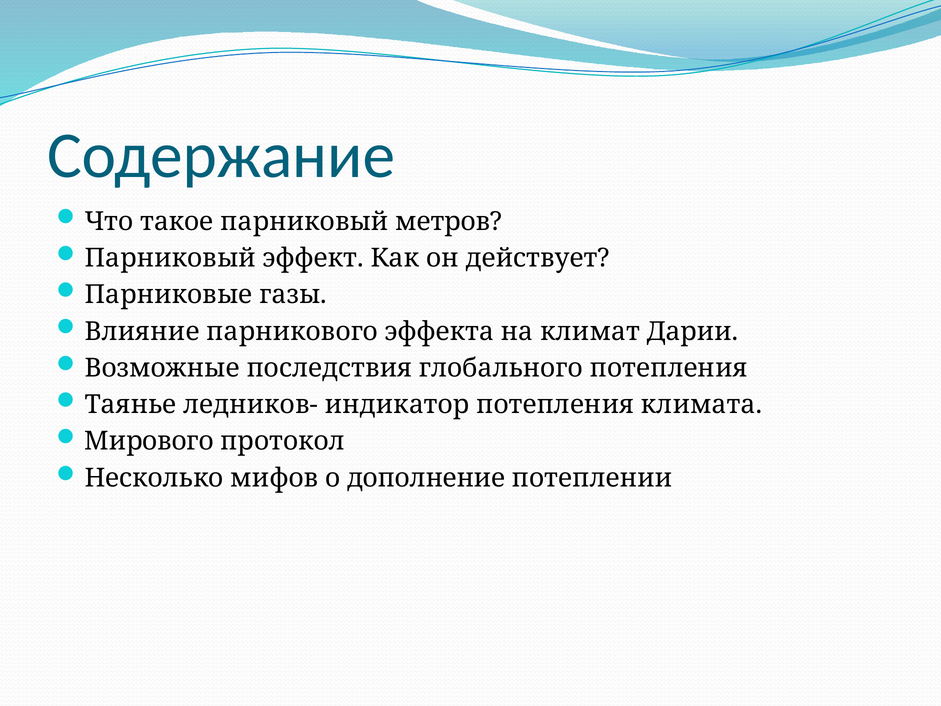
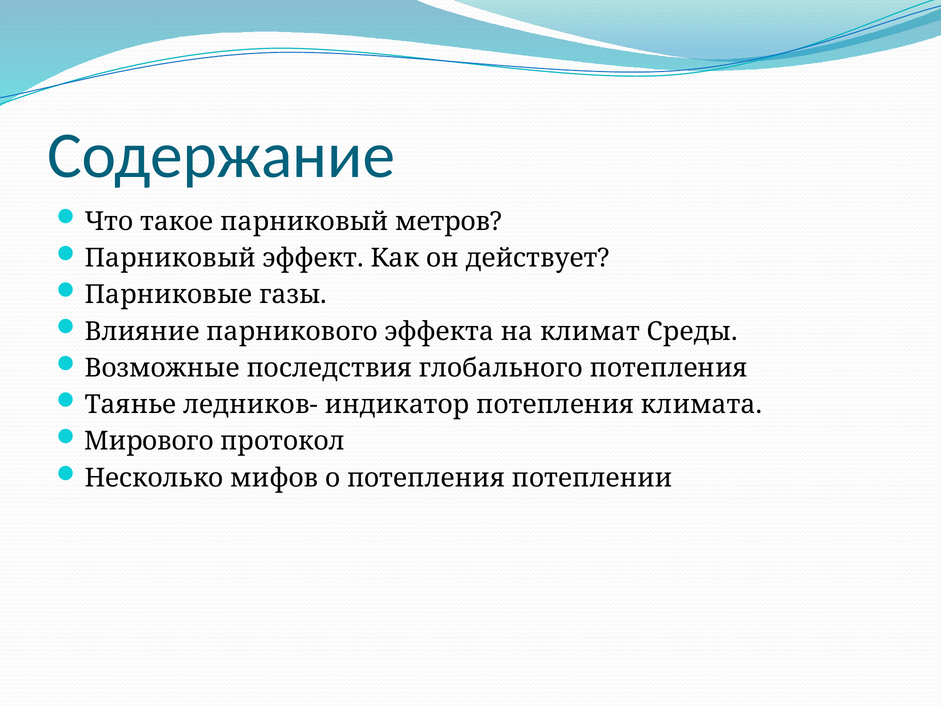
Дарии: Дарии -> Среды (692, 331)
о дополнение: дополнение -> потепления (426, 478)
